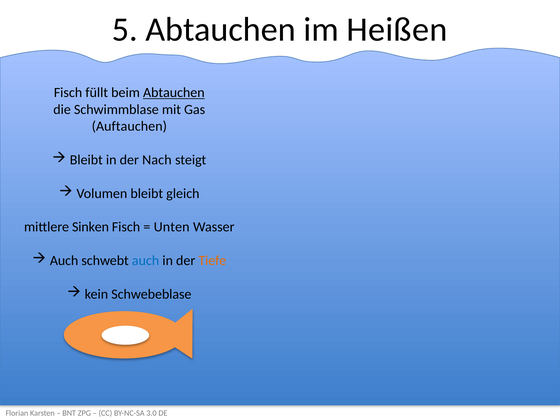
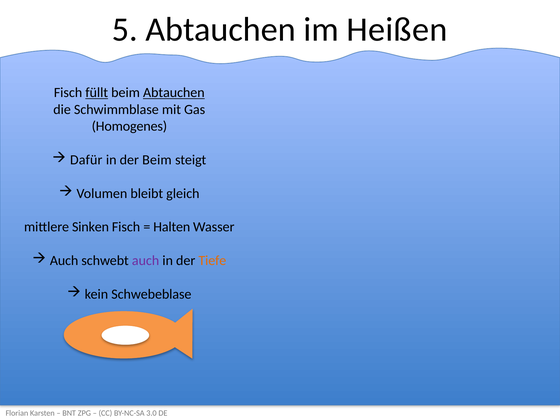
füllt underline: none -> present (97, 93)
Auftauchen: Auftauchen -> Homogenes (129, 126)
Bleibt: Bleibt -> Dafür (86, 160)
der Nach: Nach -> Beim (157, 160)
Unten: Unten -> Halten (172, 227)
auch colour: blue -> purple (146, 261)
